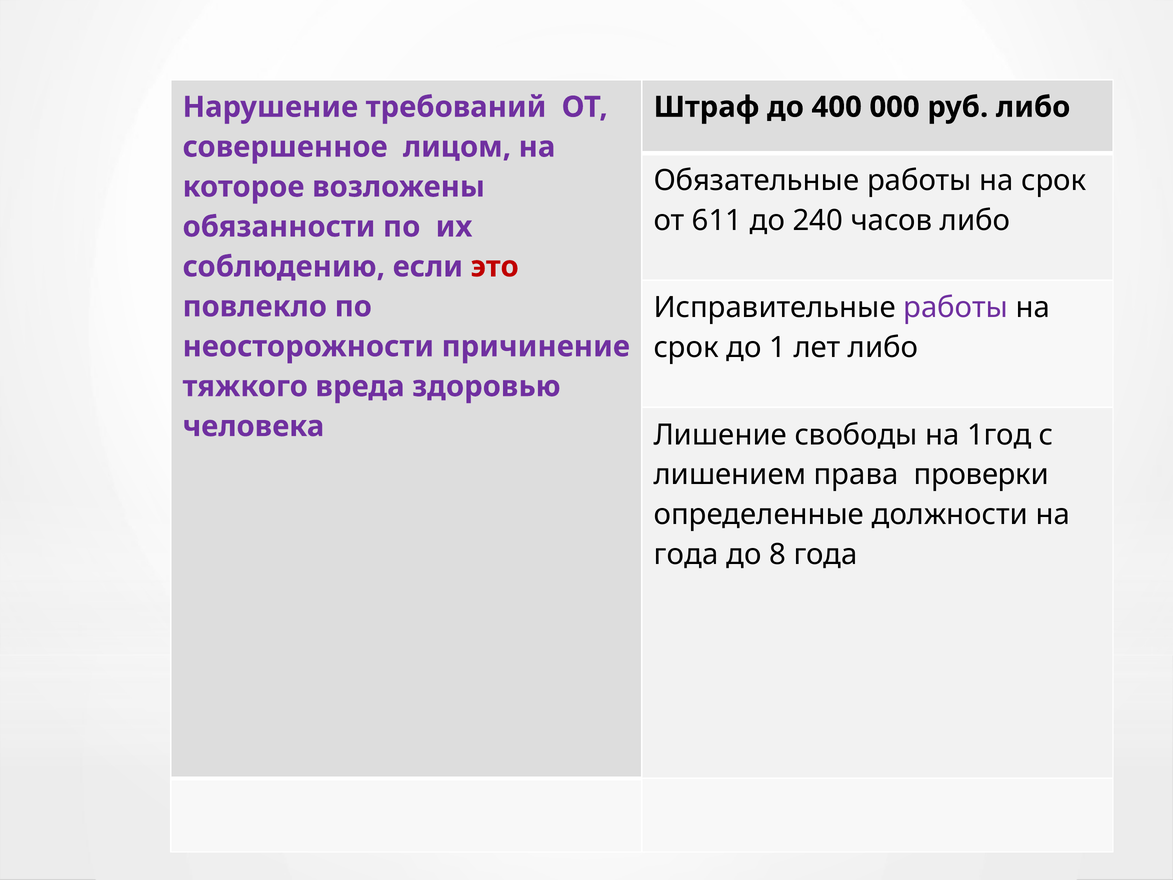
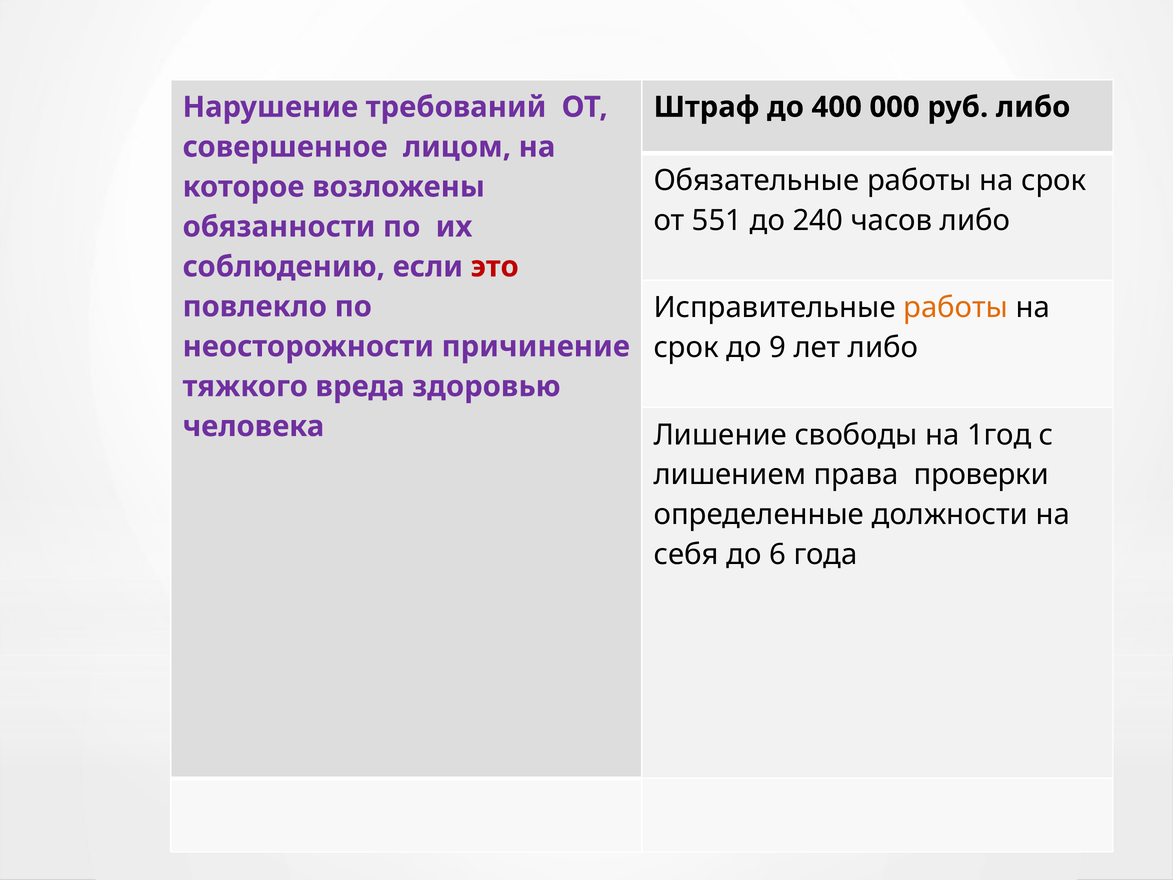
611: 611 -> 551 (717, 221)
работы colour: purple -> orange (956, 308)
1: 1 -> 9 (778, 348)
года: года -> себя (686, 554)
8: 8 -> 6 (778, 554)
